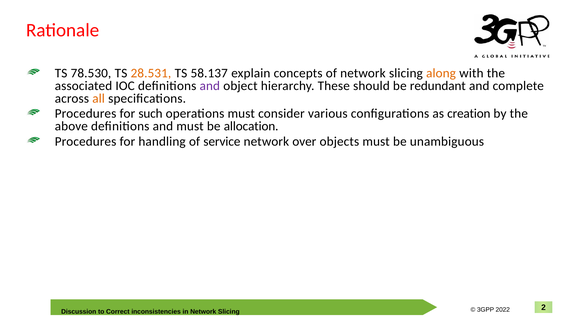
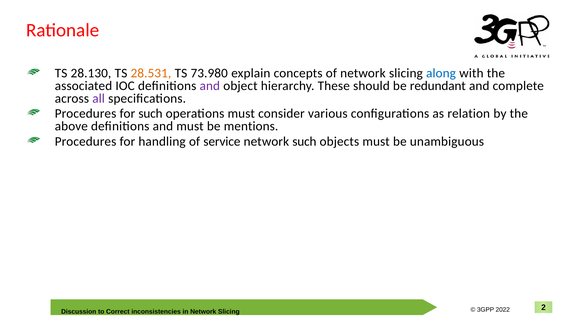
78.530: 78.530 -> 28.130 (91, 73)
58.137: 58.137 -> 73.980 (209, 73)
along colour: orange -> blue (441, 73)
all colour: orange -> purple (99, 98)
creation: creation -> relation (469, 114)
allocation: allocation -> mentions (251, 126)
network over: over -> such (304, 141)
